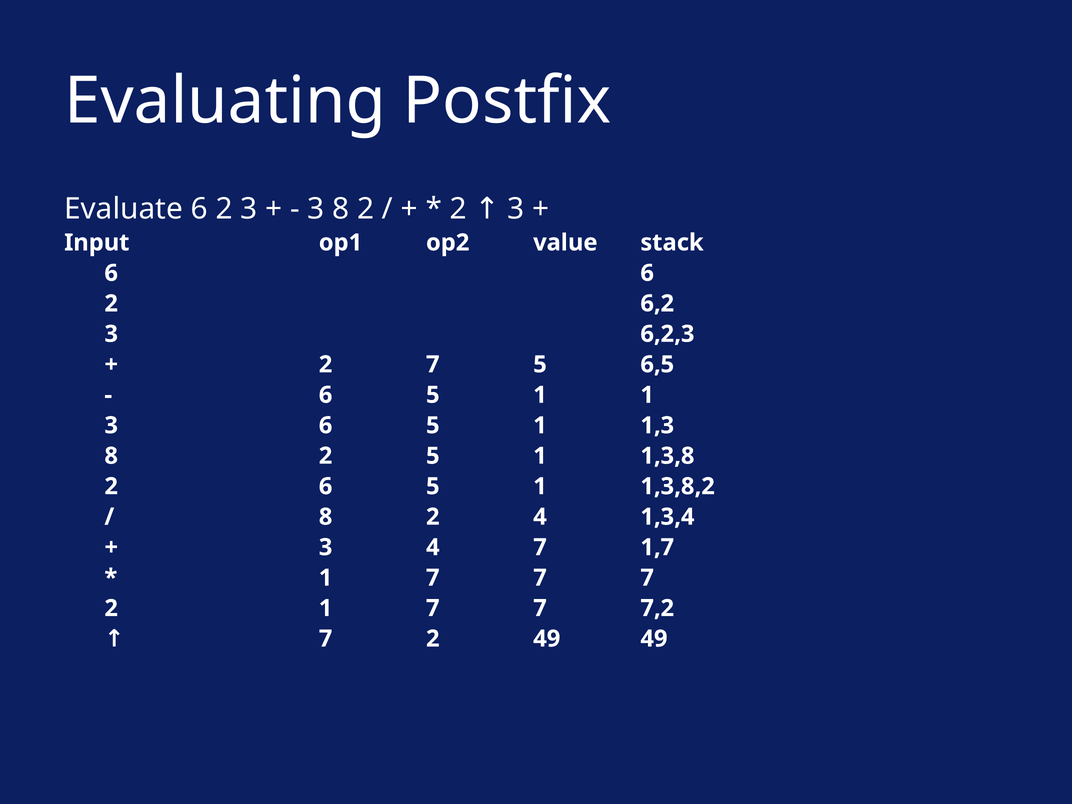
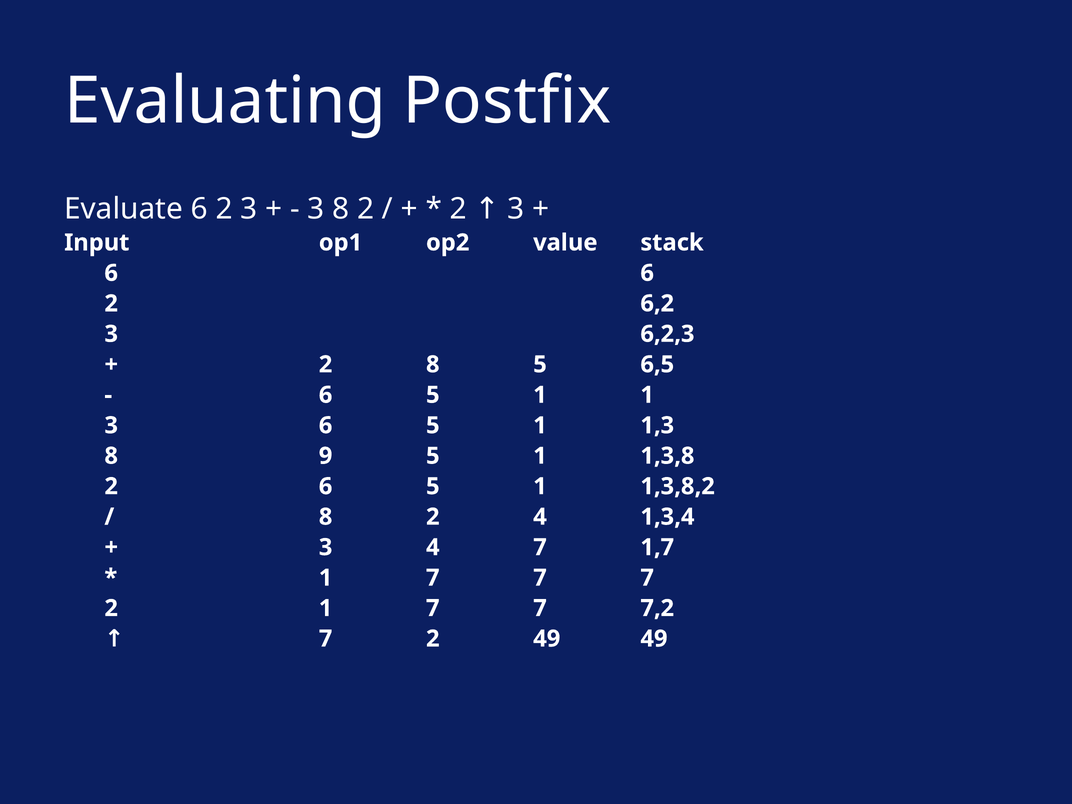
2 7: 7 -> 8 (433, 364)
2: 2 -> 9 (326, 456)
